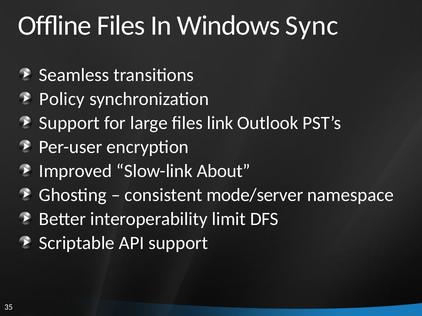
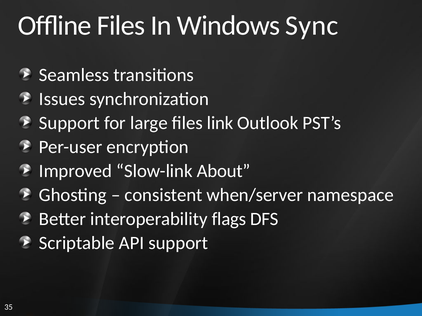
Policy: Policy -> Issues (62, 99)
mode/server: mode/server -> when/server (255, 195)
limit: limit -> flags (229, 219)
